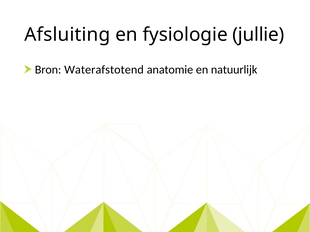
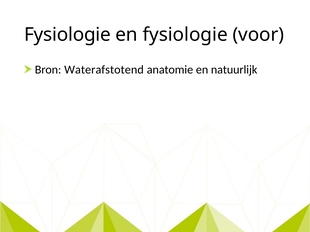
Afsluiting: Afsluiting -> Fysiologie (67, 35)
jullie: jullie -> voor (258, 35)
